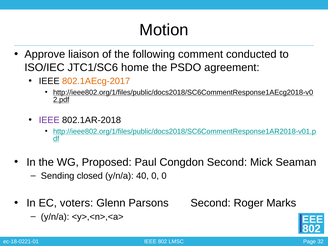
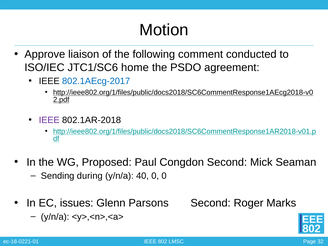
802.1AEcg-2017 colour: orange -> blue (96, 81)
closed: closed -> during (90, 176)
voters: voters -> issues (77, 203)
